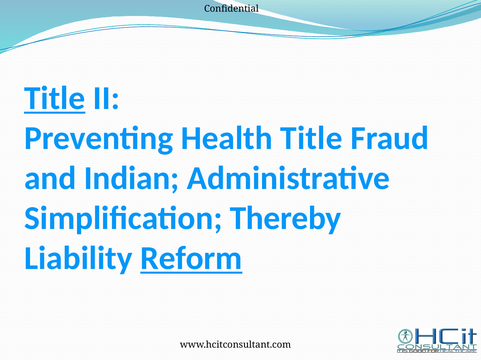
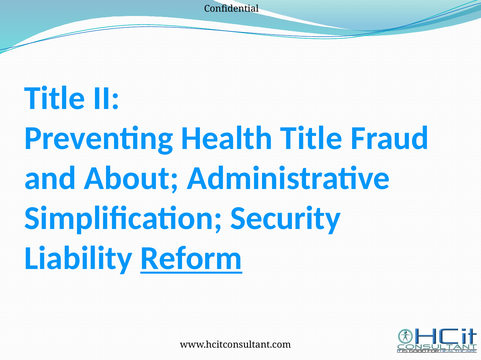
Title underline: present -> none (55, 98)
Indian: Indian -> About (131, 179)
Thereby: Thereby -> Security (285, 219)
